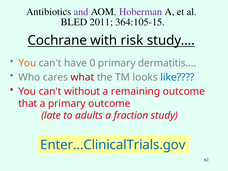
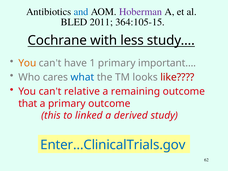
and colour: purple -> blue (81, 12)
risk: risk -> less (132, 40)
0: 0 -> 1 (92, 63)
dermatitis…: dermatitis… -> important… (167, 63)
what colour: red -> blue (82, 77)
like colour: blue -> red (177, 77)
without: without -> relative (82, 91)
late: late -> this (51, 115)
adults: adults -> linked (89, 115)
fraction: fraction -> derived (131, 115)
